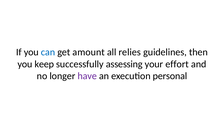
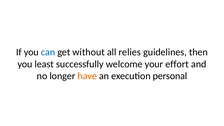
amount: amount -> without (89, 52)
keep: keep -> least (44, 64)
assessing: assessing -> welcome (124, 64)
have colour: purple -> orange (87, 76)
